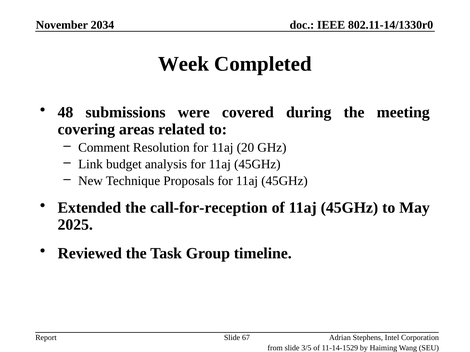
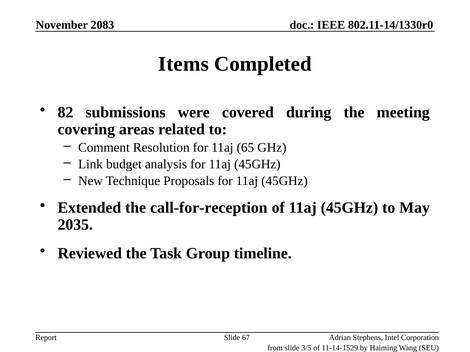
2034: 2034 -> 2083 (102, 25)
Week: Week -> Items (183, 64)
48: 48 -> 82 (65, 113)
20: 20 -> 65 (245, 148)
2025: 2025 -> 2035 (75, 225)
